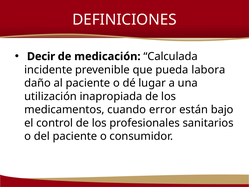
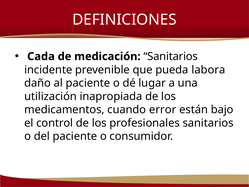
Decir: Decir -> Cada (41, 56)
medicación Calculada: Calculada -> Sanitarios (171, 56)
